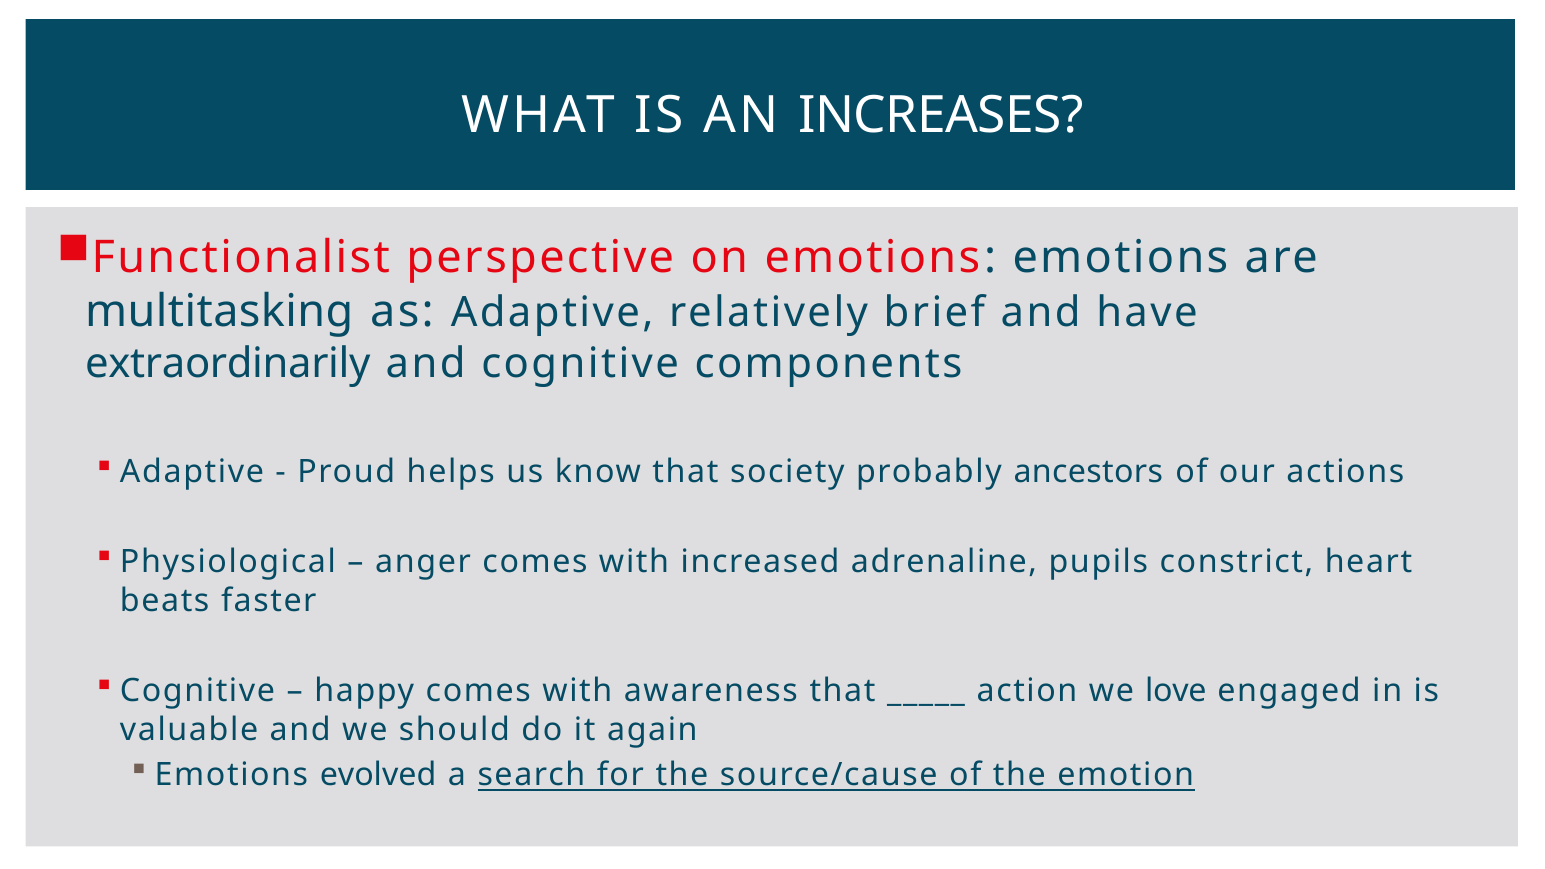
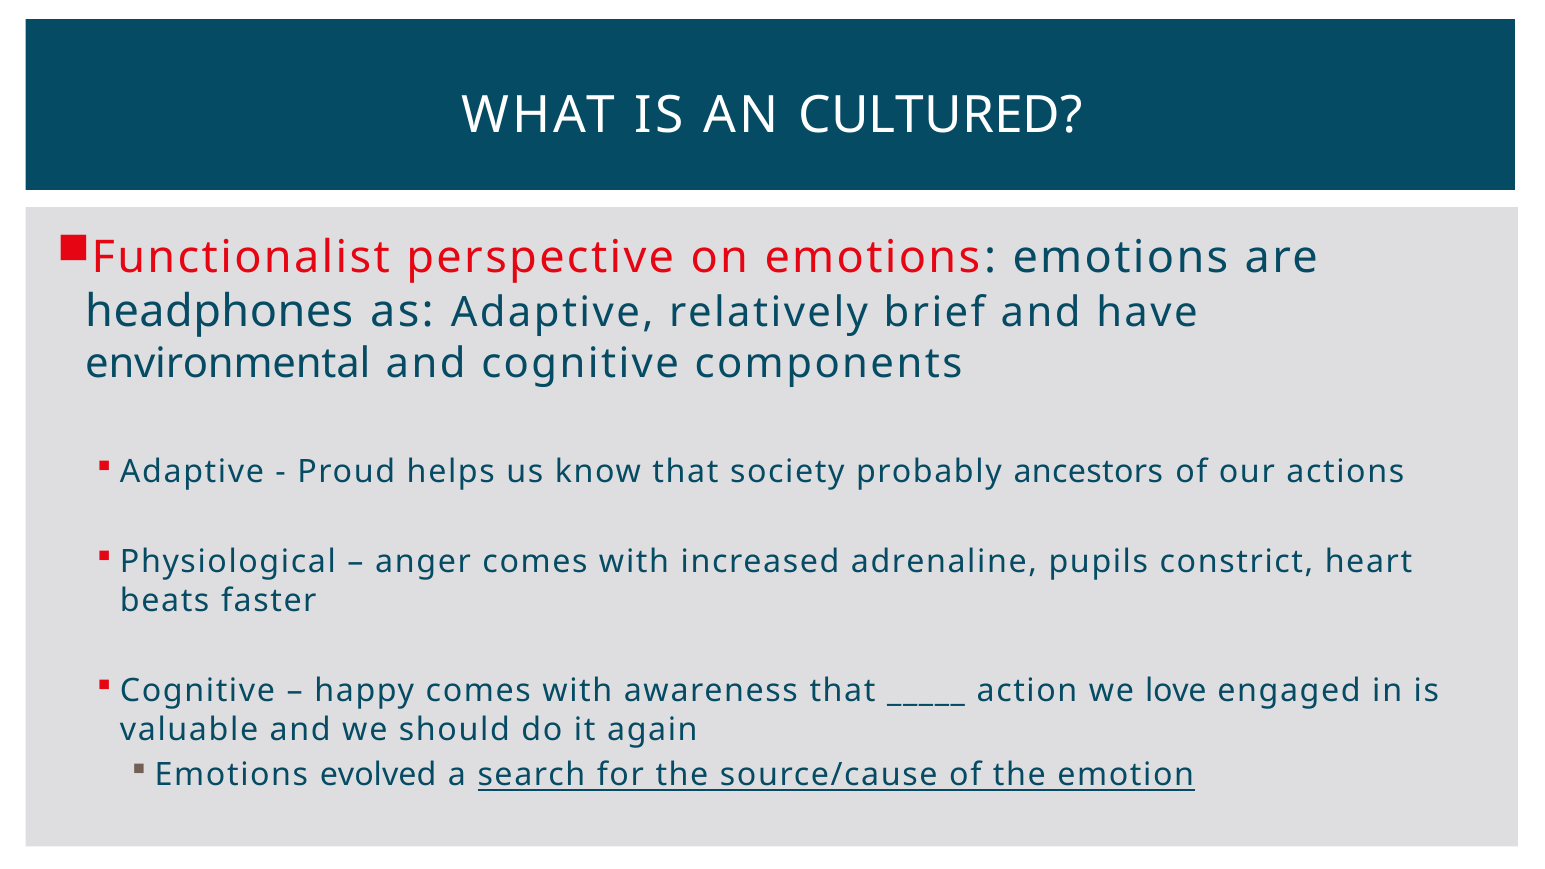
INCREASES: INCREASES -> CULTURED (941, 115)
multitasking: multitasking -> headphones (219, 311)
extraordinarily: extraordinarily -> environmental (228, 363)
